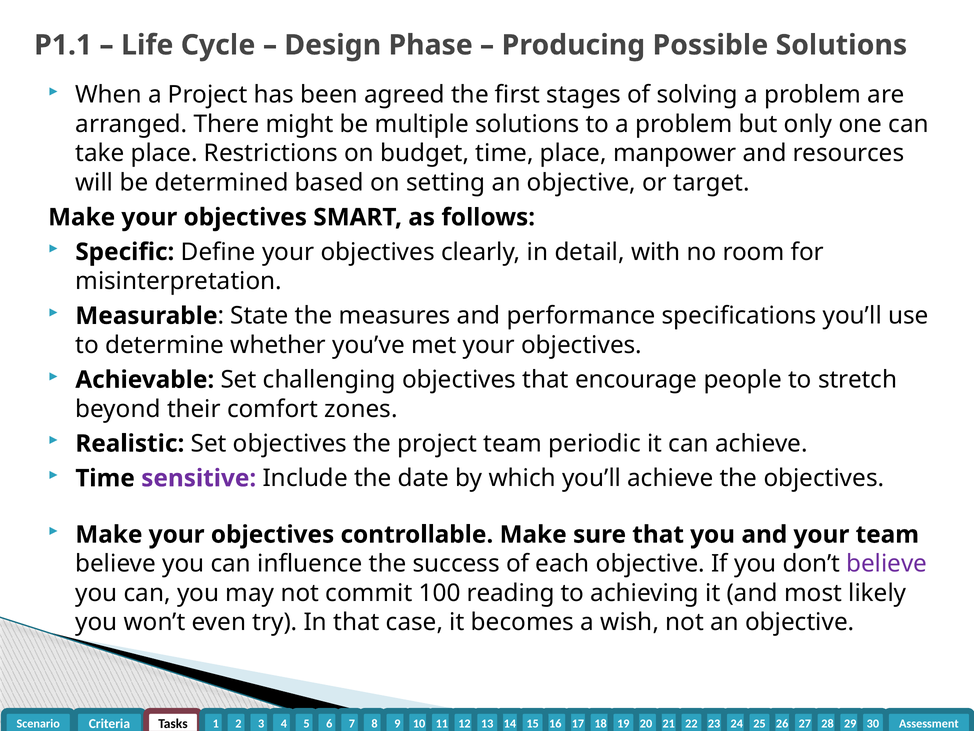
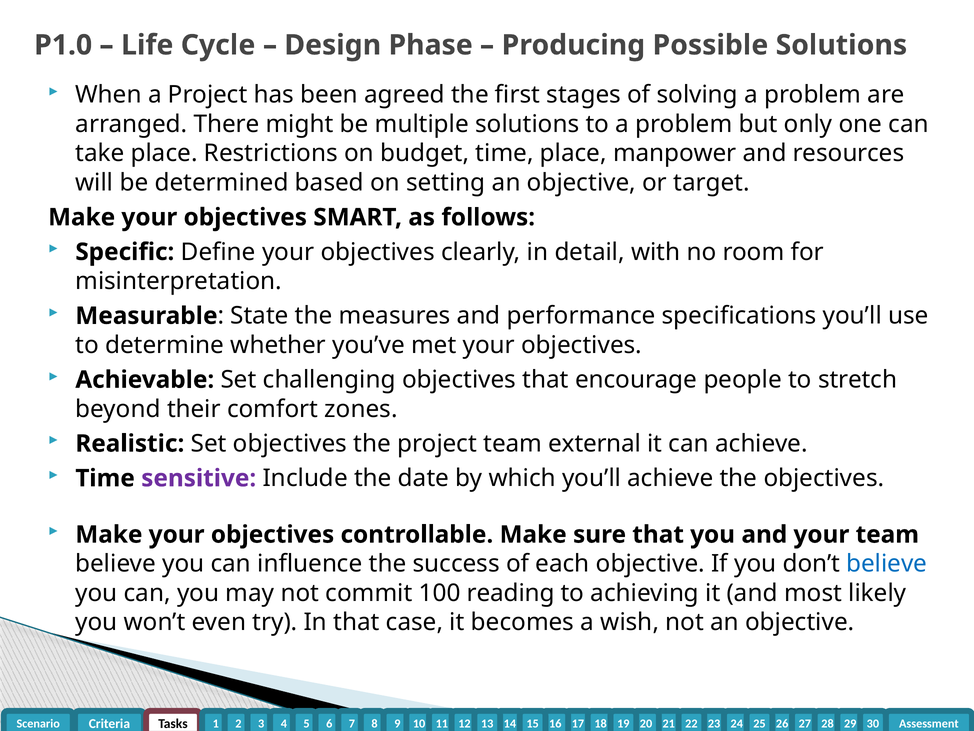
P1.1: P1.1 -> P1.0 (63, 45)
periodic: periodic -> external (595, 443)
believe colour: purple -> blue (887, 563)
